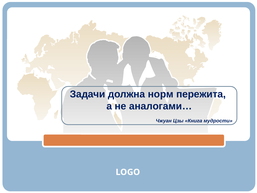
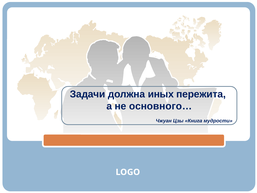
норм: норм -> иных (161, 94)
аналогами…: аналогами… -> основного… (161, 106)
